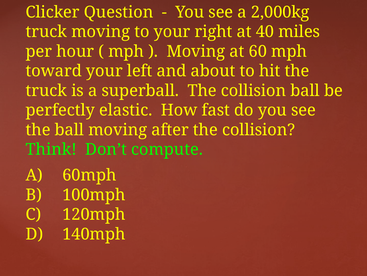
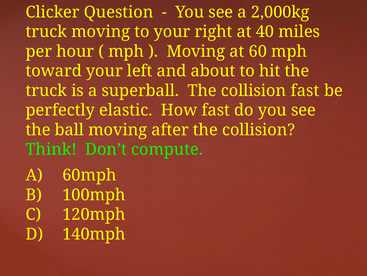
collision ball: ball -> fast (305, 90)
